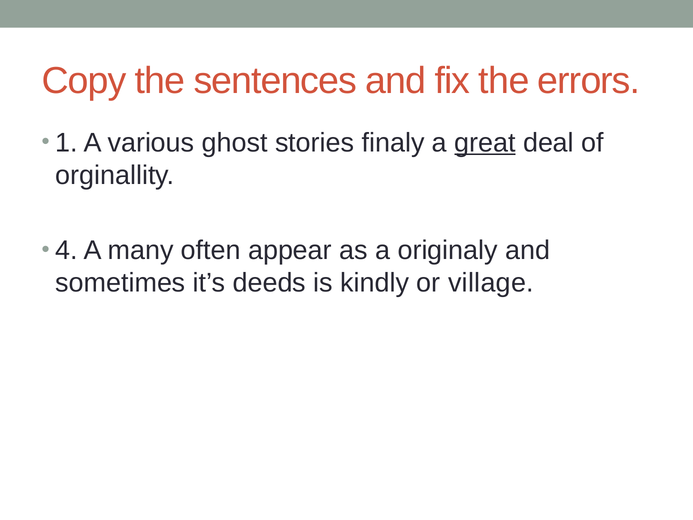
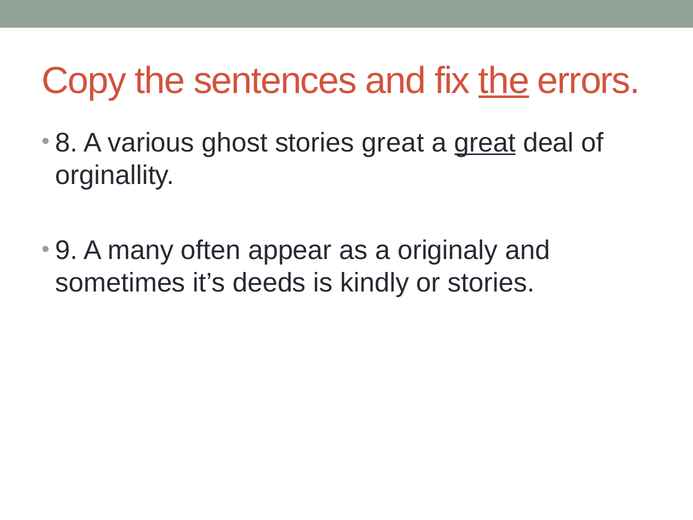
the underline: none -> present (504, 81)
1: 1 -> 8 (67, 143)
stories finaly: finaly -> great (393, 143)
4: 4 -> 9 (67, 250)
or village: village -> stories (491, 283)
